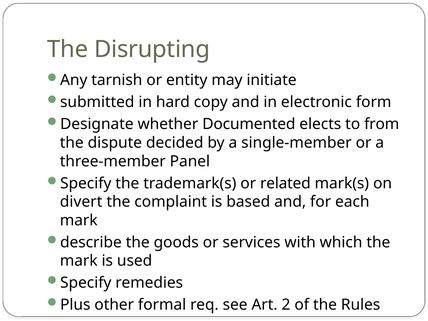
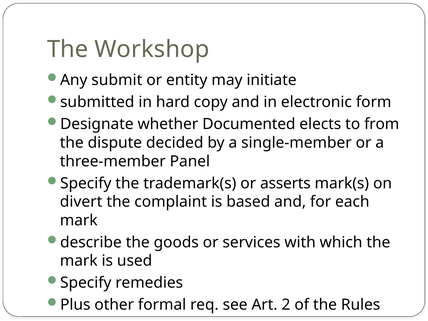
Disrupting: Disrupting -> Workshop (152, 49)
tarnish: tarnish -> submit (117, 80)
related: related -> asserts (285, 183)
